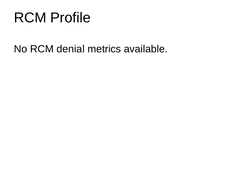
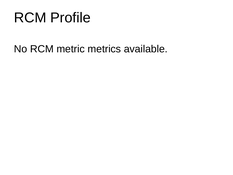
denial: denial -> metric (71, 49)
